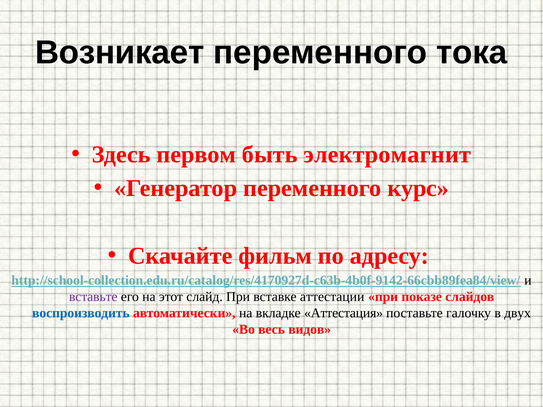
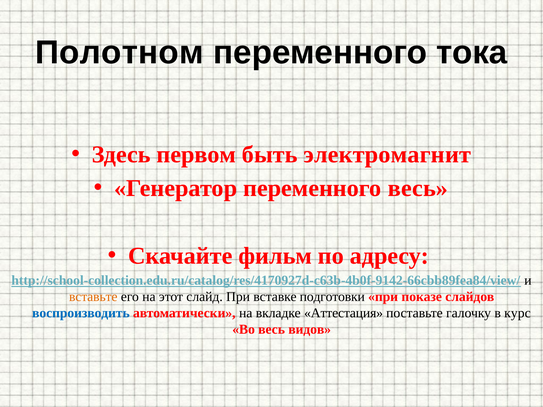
Возникает: Возникает -> Полотном (119, 53)
переменного курс: курс -> весь (418, 188)
вставьте colour: purple -> orange (93, 297)
аттестации: аттестации -> подготовки (332, 297)
двух: двух -> курс (517, 313)
